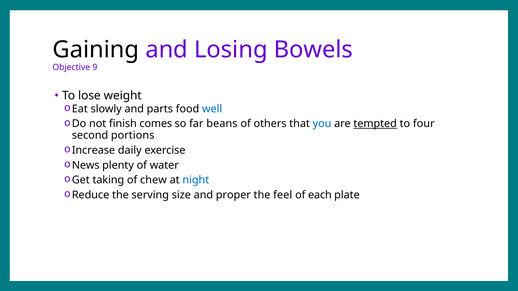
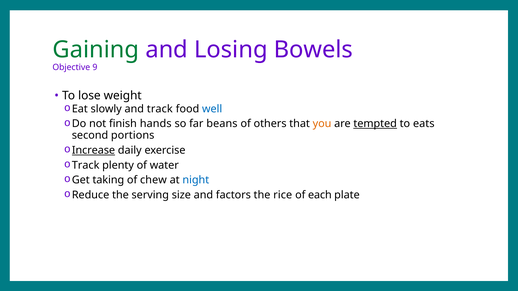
Gaining colour: black -> green (96, 50)
and parts: parts -> track (160, 109)
comes: comes -> hands (156, 124)
you colour: blue -> orange (322, 124)
four: four -> eats (424, 124)
Increase underline: none -> present (93, 150)
News: News -> Track (86, 165)
proper: proper -> factors (233, 195)
feel: feel -> rice (283, 195)
